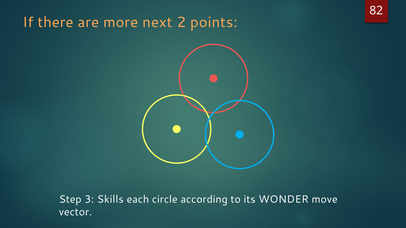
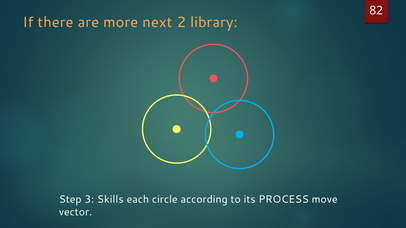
points: points -> library (214, 22)
WONDER: WONDER -> PROCESS (284, 200)
